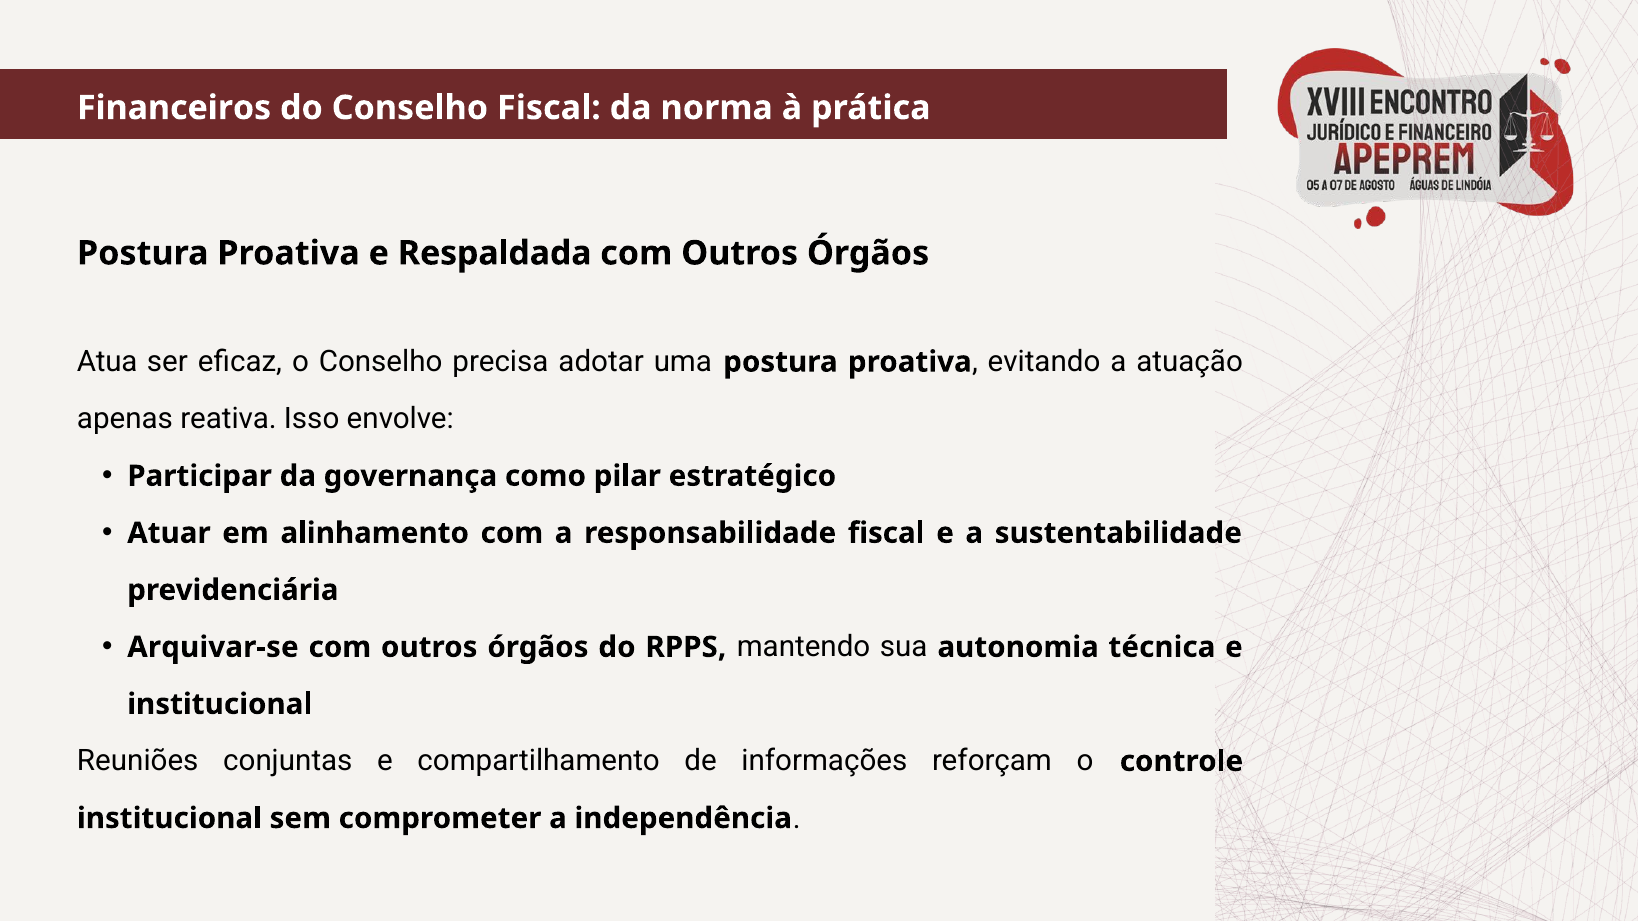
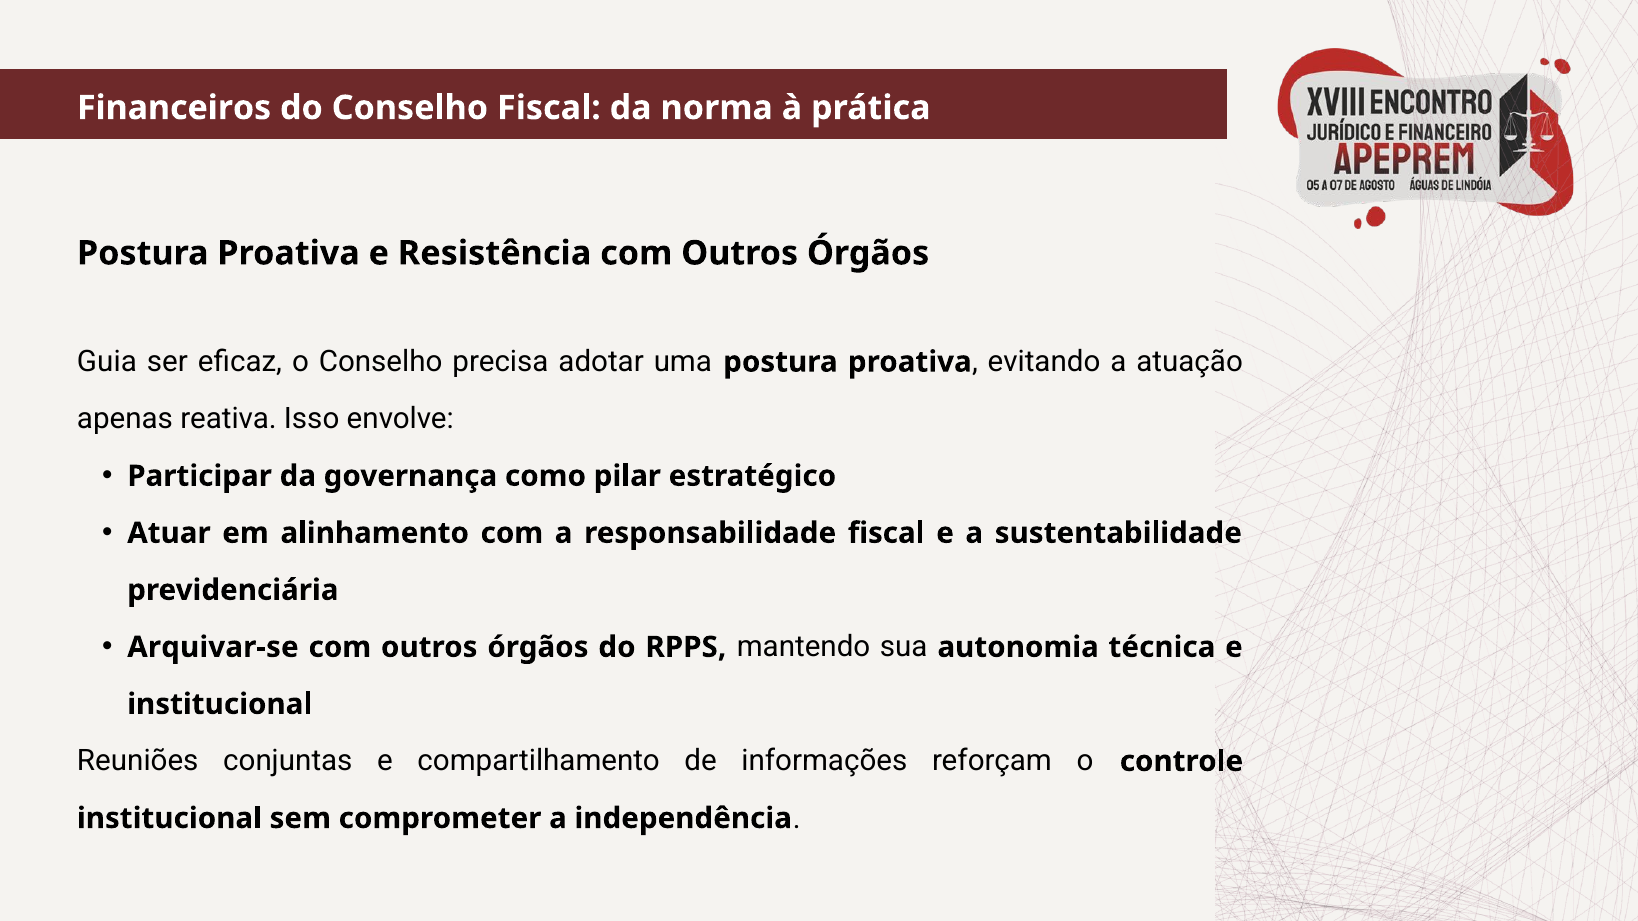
Respaldada: Respaldada -> Resistência (495, 253)
Atua: Atua -> Guia (107, 362)
